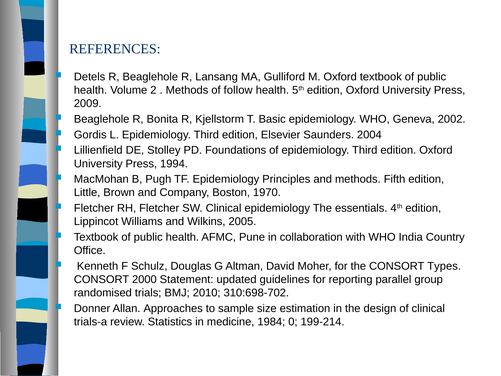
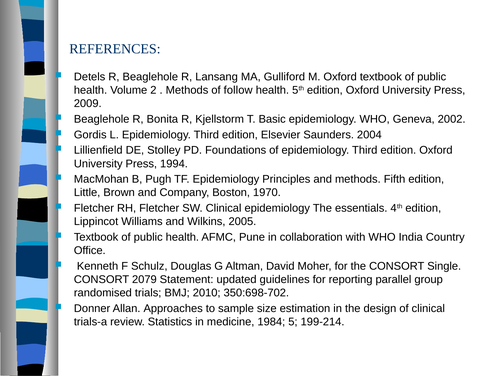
Types: Types -> Single (444, 266)
2000: 2000 -> 2079 (144, 279)
310:698-702: 310:698-702 -> 350:698-702 (256, 293)
0: 0 -> 5 (293, 322)
